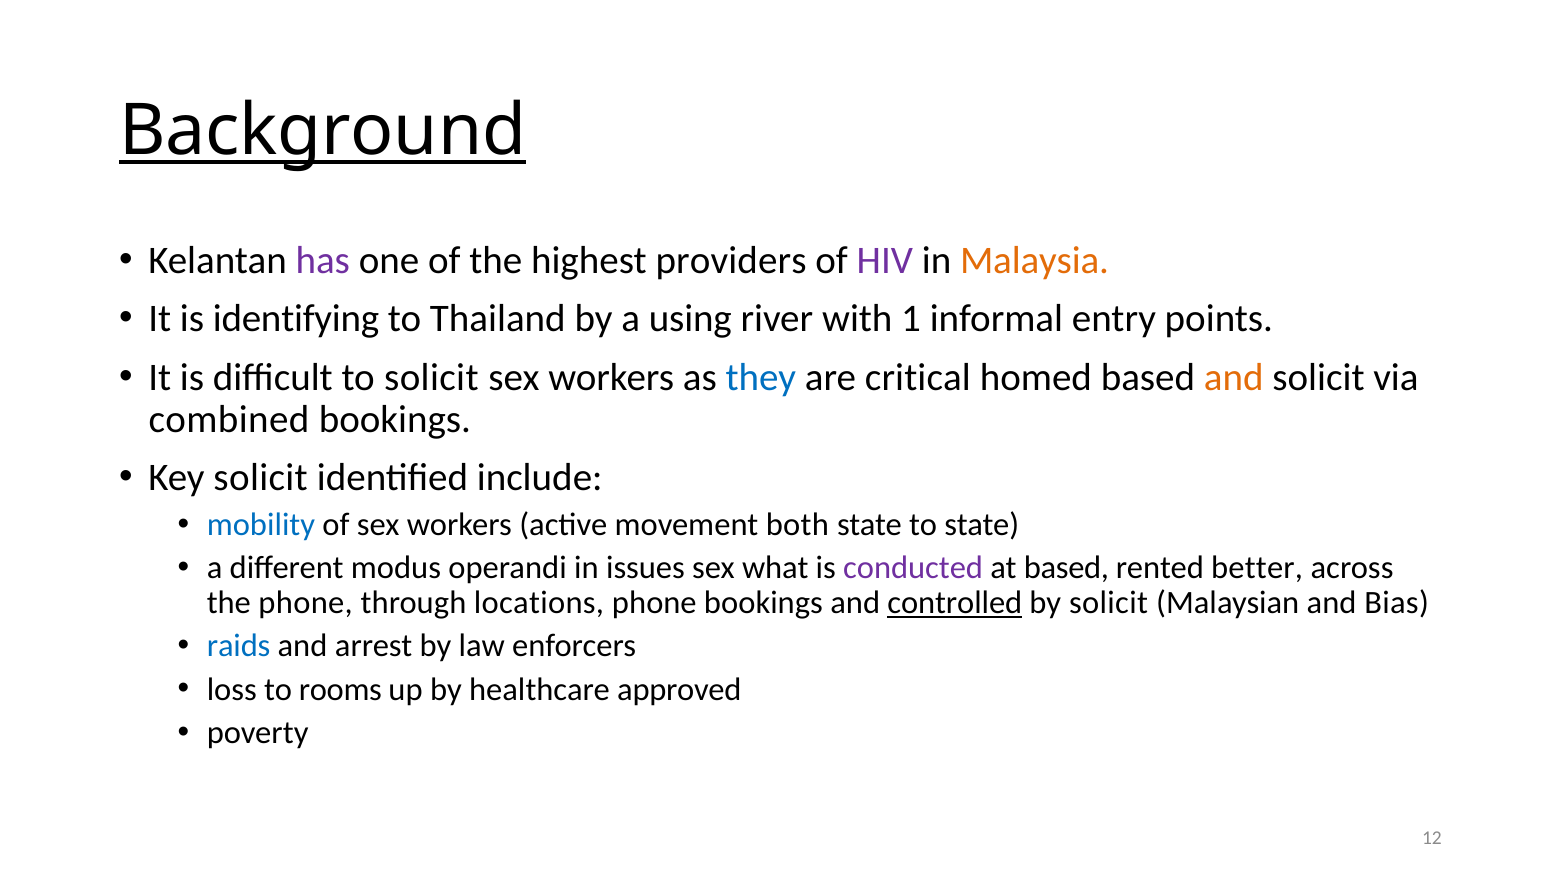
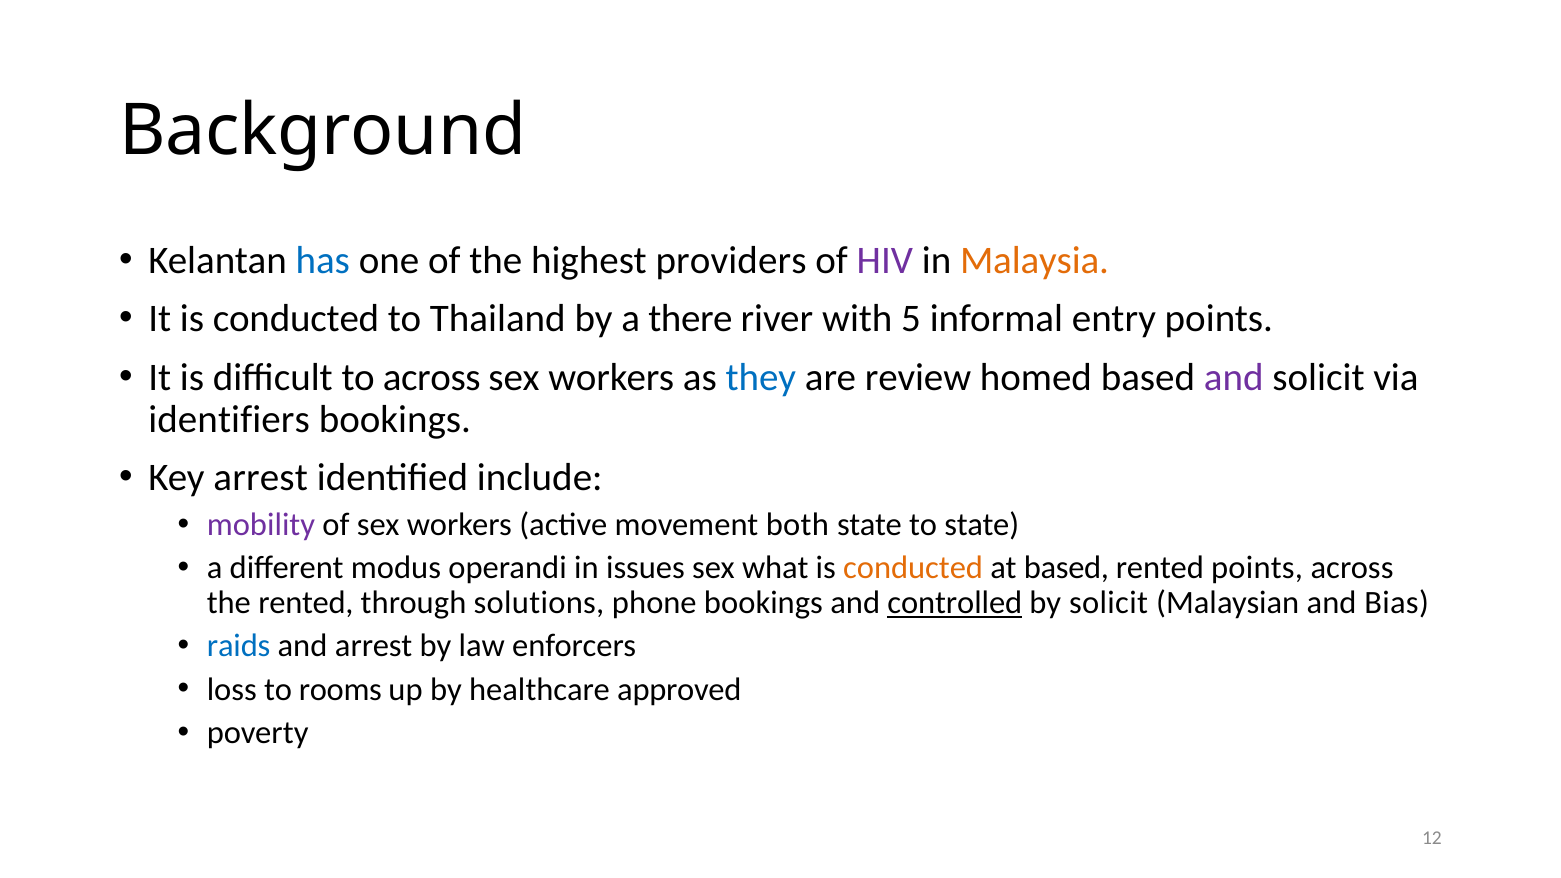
Background underline: present -> none (323, 131)
has colour: purple -> blue (323, 260)
It is identifying: identifying -> conducted (296, 319)
using: using -> there (690, 319)
1: 1 -> 5 (911, 319)
to solicit: solicit -> across (432, 377)
critical: critical -> review (918, 377)
and colour: orange -> purple (1234, 377)
combined: combined -> identifiers (229, 419)
Key solicit: solicit -> arrest (261, 478)
mobility colour: blue -> purple (261, 525)
conducted colour: purple -> orange (913, 568)
rented better: better -> points (1257, 568)
the phone: phone -> rented (306, 603)
locations: locations -> solutions (539, 603)
